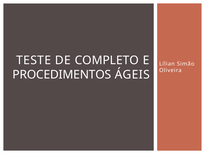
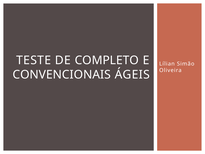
PROCEDIMENTOS: PROCEDIMENTOS -> CONVENCIONAIS (62, 75)
